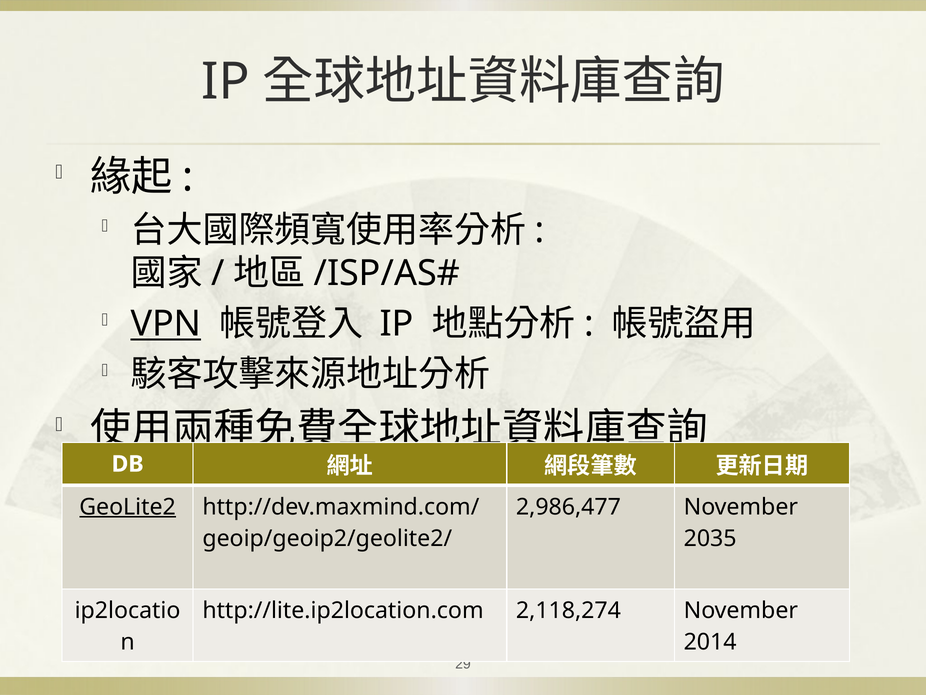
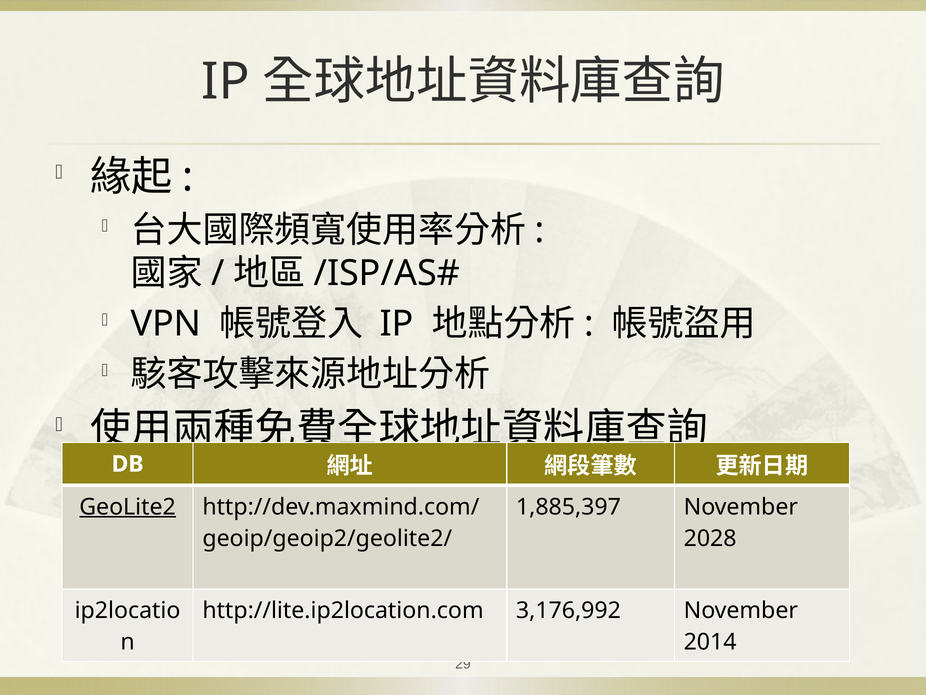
VPN underline: present -> none (166, 324)
2,986,477: 2,986,477 -> 1,885,397 (568, 507)
2035: 2035 -> 2028 (710, 538)
2,118,274: 2,118,274 -> 3,176,992 (568, 610)
